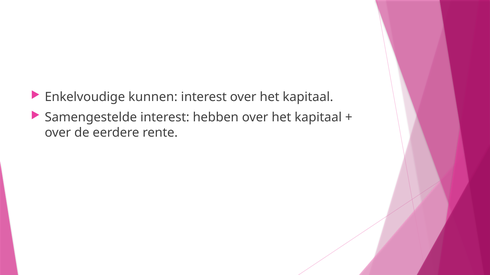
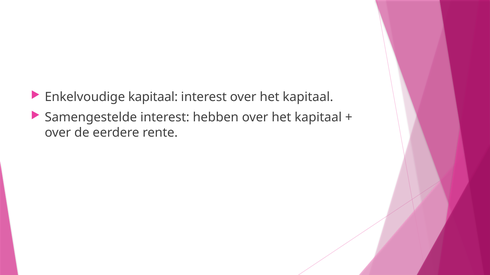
Enkelvoudige kunnen: kunnen -> kapitaal (153, 97)
